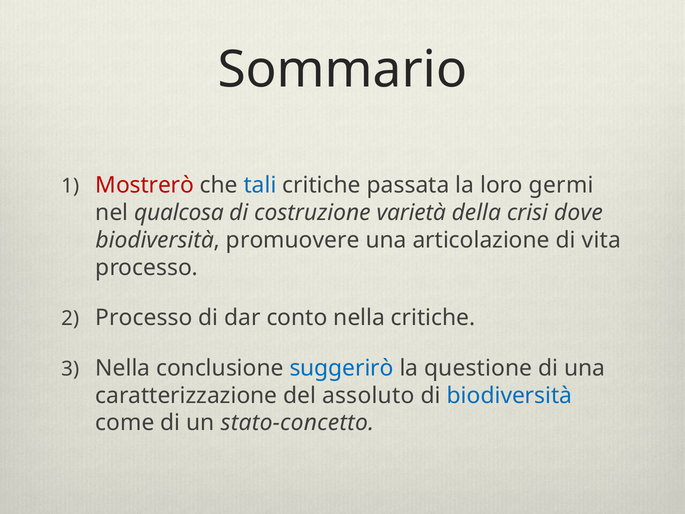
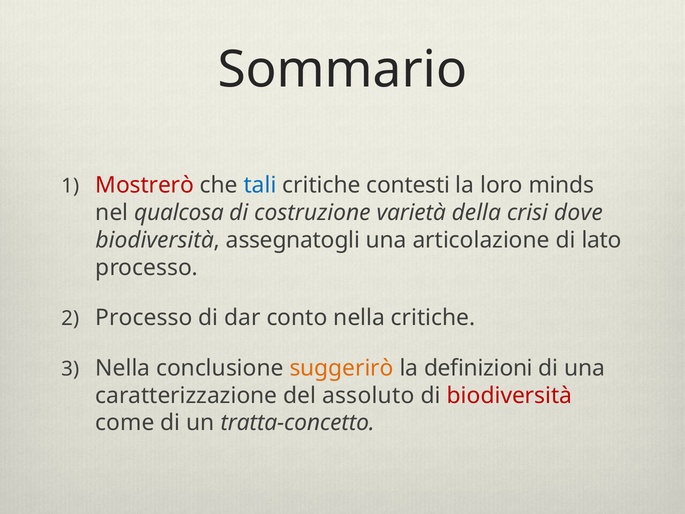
passata: passata -> contesti (408, 185)
germi: germi -> minds (561, 185)
promuovere: promuovere -> assegnatogli (293, 240)
vita: vita -> lato (602, 240)
suggerirò colour: blue -> orange (342, 368)
questione: questione -> definizioni (478, 368)
biodiversità colour: blue -> red (510, 395)
stato-concetto: stato-concetto -> tratta-concetto (298, 423)
